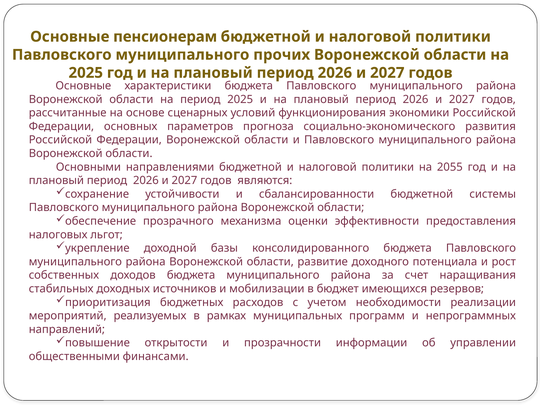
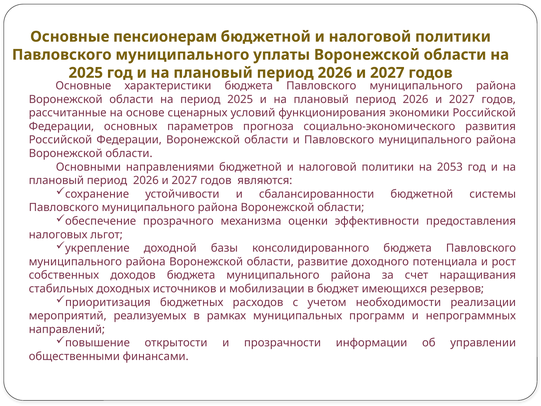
прочих: прочих -> уплаты (282, 55)
2055: 2055 -> 2053 (450, 167)
